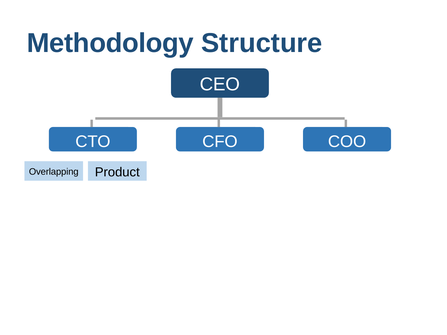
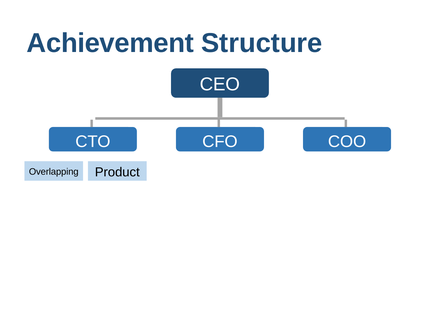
Methodology: Methodology -> Achievement (110, 43)
